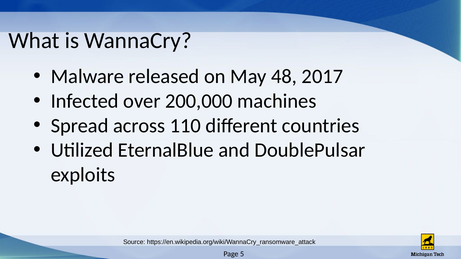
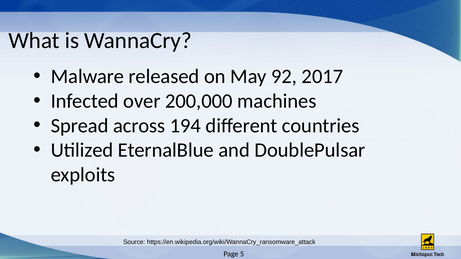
48: 48 -> 92 (284, 77)
110: 110 -> 194 (185, 126)
